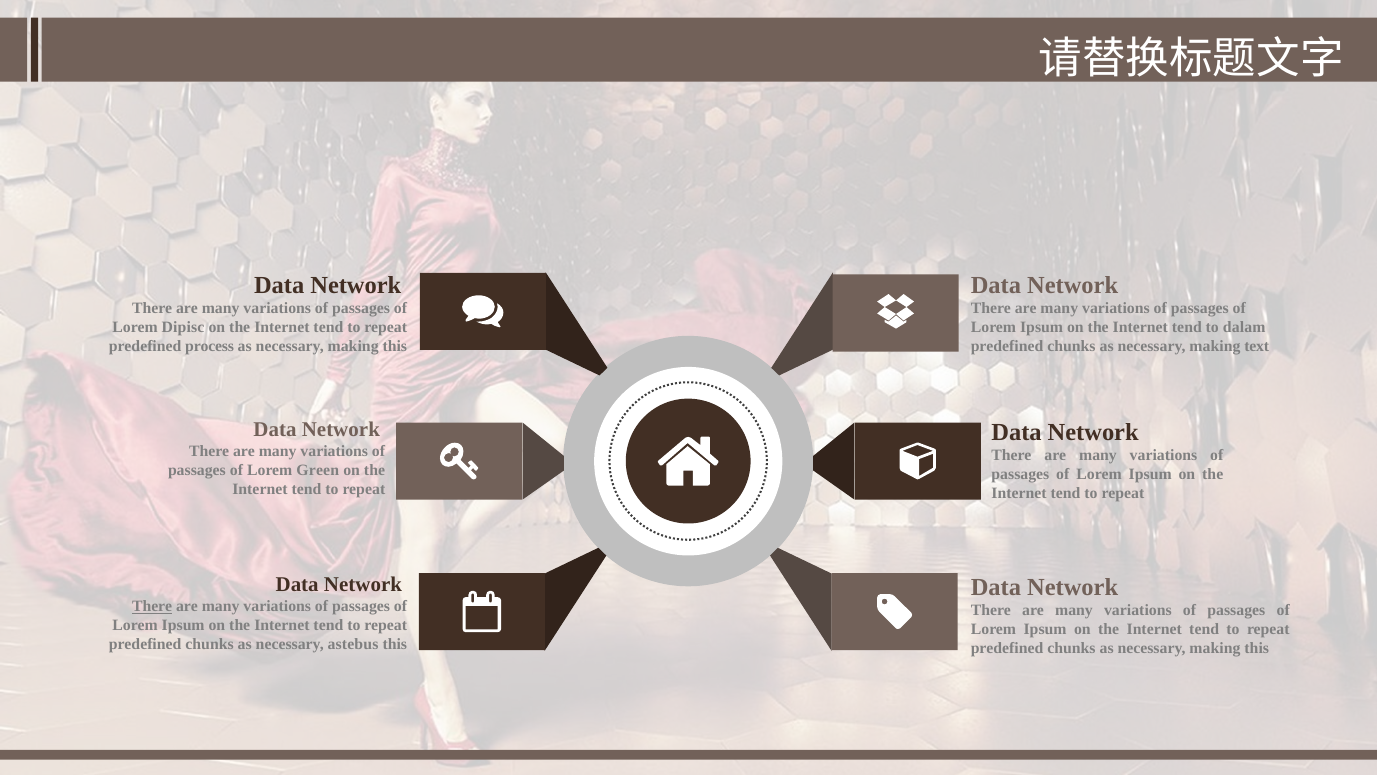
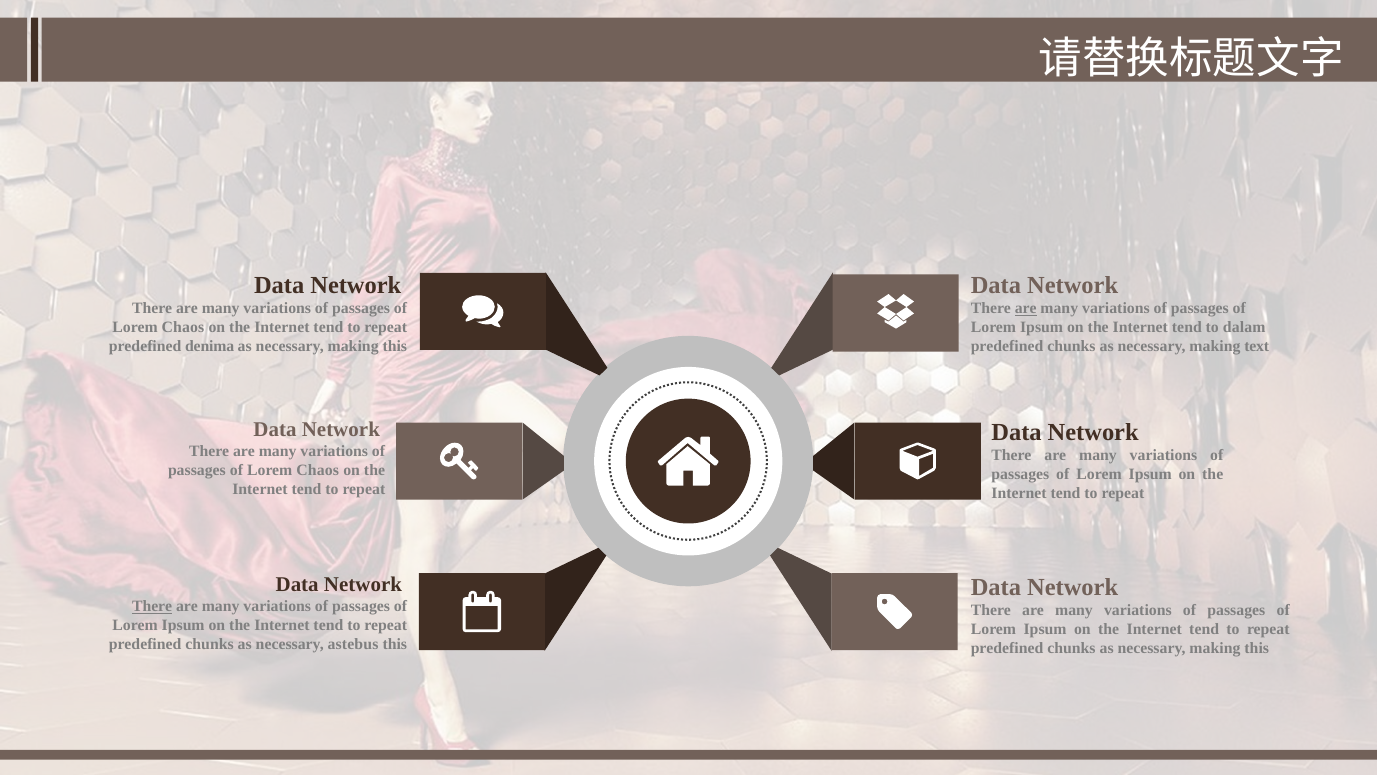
are underline: none -> present (1026, 308)
Dipisc: Dipisc -> Chaos (183, 327)
process: process -> denima (210, 346)
Green: Green -> Chaos (318, 470)
